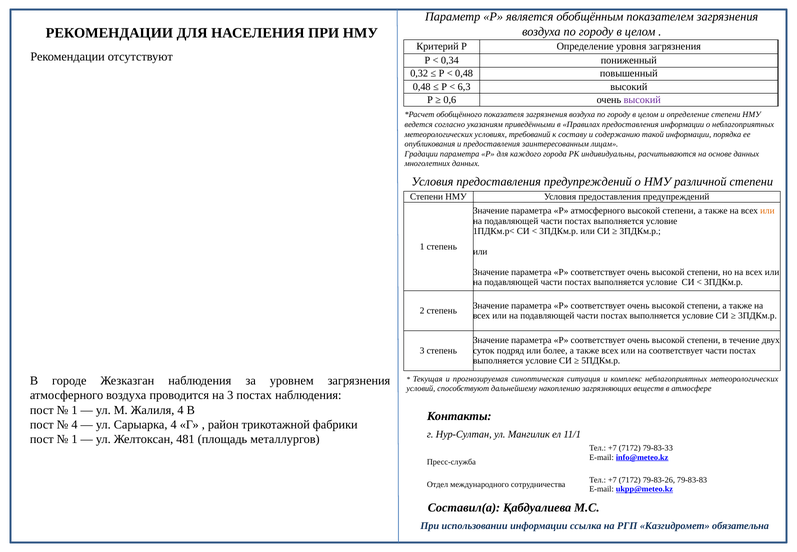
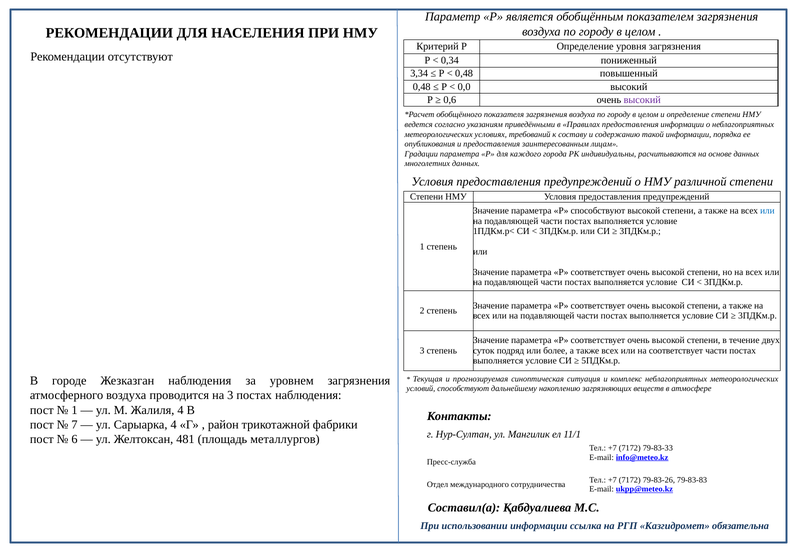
0,32: 0,32 -> 3,34 (419, 73)
6,3: 6,3 -> 0,0 (464, 87)
Р атмосферного: атмосферного -> способствуют (598, 211)
или colour: orange -> blue (767, 211)
4: 4 -> 7 (74, 425)
1: 1 -> 6 (74, 439)
